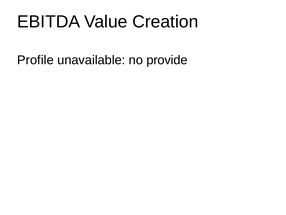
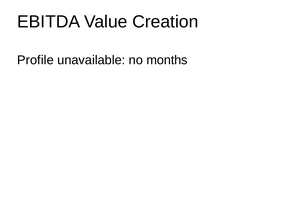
provide: provide -> months (167, 60)
